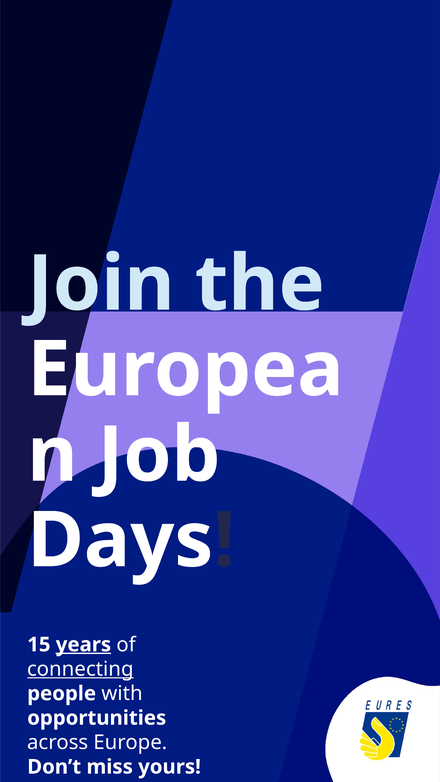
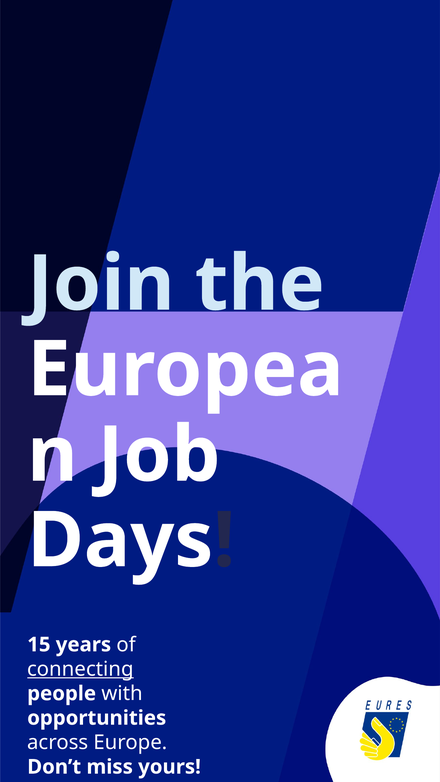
years underline: present -> none (83, 645)
